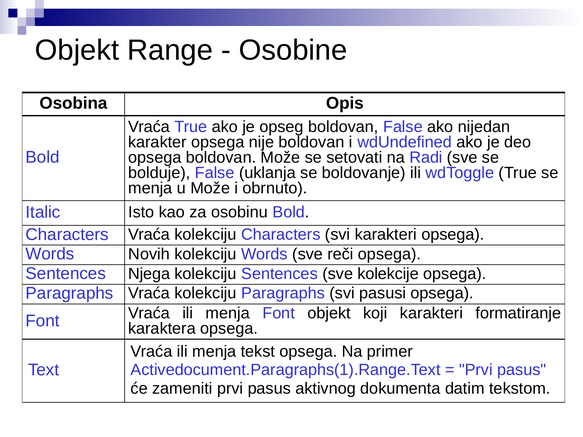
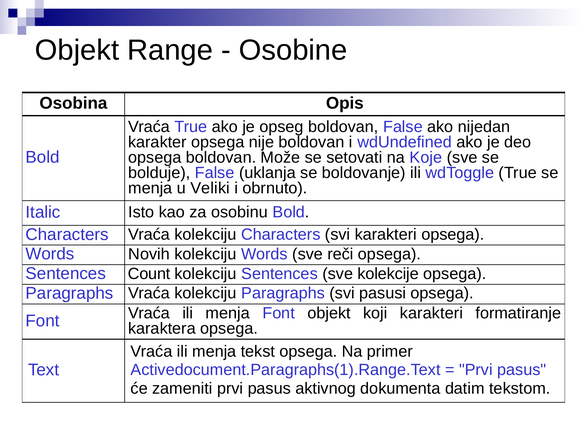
Radi: Radi -> Koje (426, 157)
u Može: Može -> Veliki (210, 188)
Njega: Njega -> Count (149, 274)
